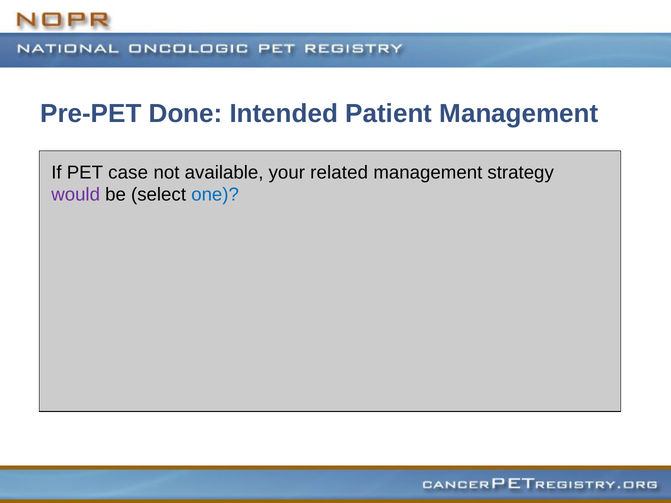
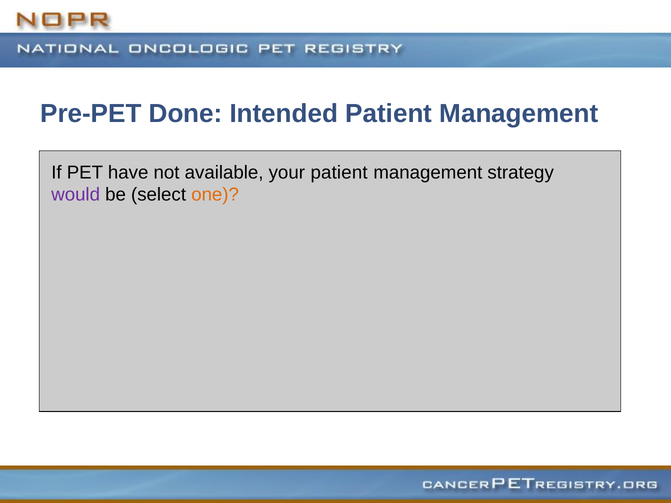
case: case -> have (128, 173)
your related: related -> patient (339, 173)
one colour: blue -> orange (215, 195)
